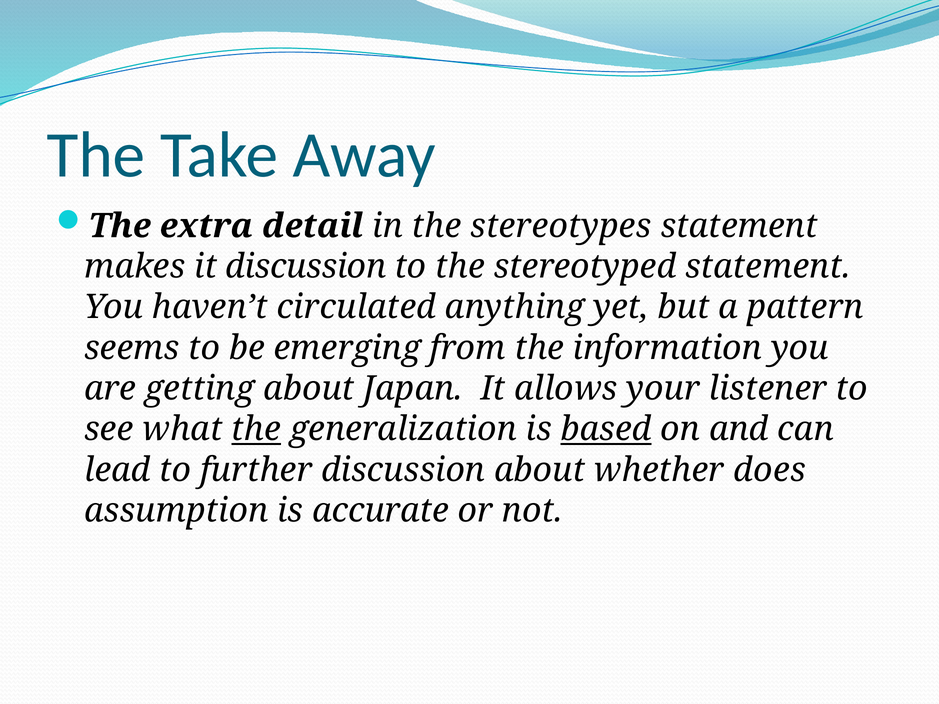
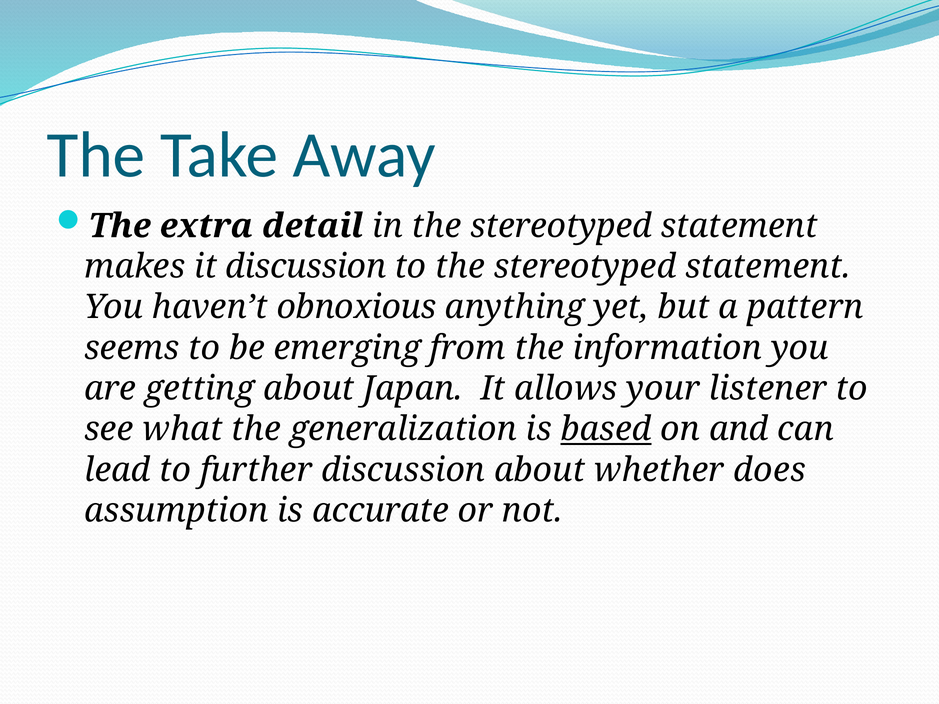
in the stereotypes: stereotypes -> stereotyped (561, 226)
circulated: circulated -> obnoxious (357, 307)
the underline: present -> none (256, 429)
